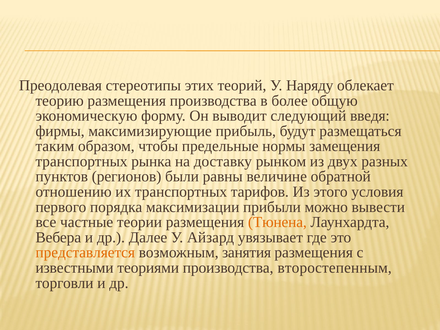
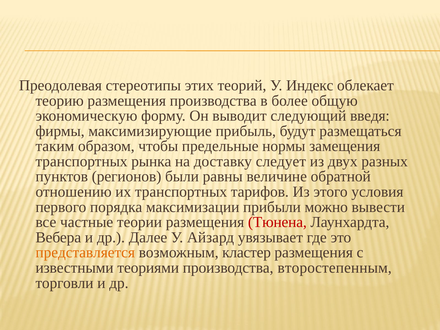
Наряду: Наряду -> Индекс (310, 85)
рынком: рынком -> следует (281, 161)
Тюнена colour: orange -> red (277, 222)
занятия: занятия -> кластер (247, 253)
